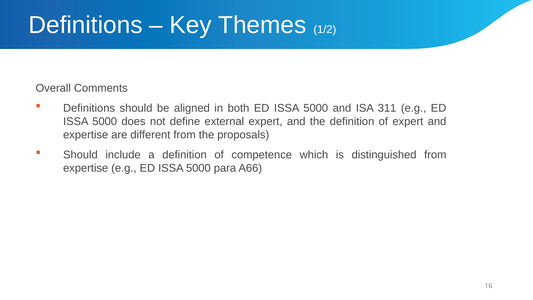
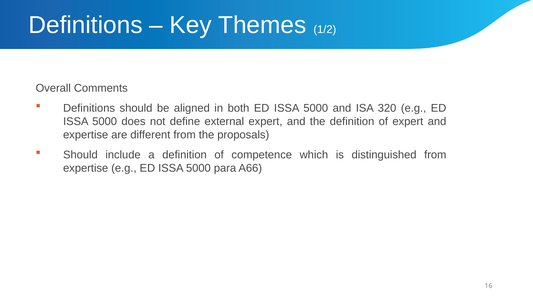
311: 311 -> 320 (387, 108)
